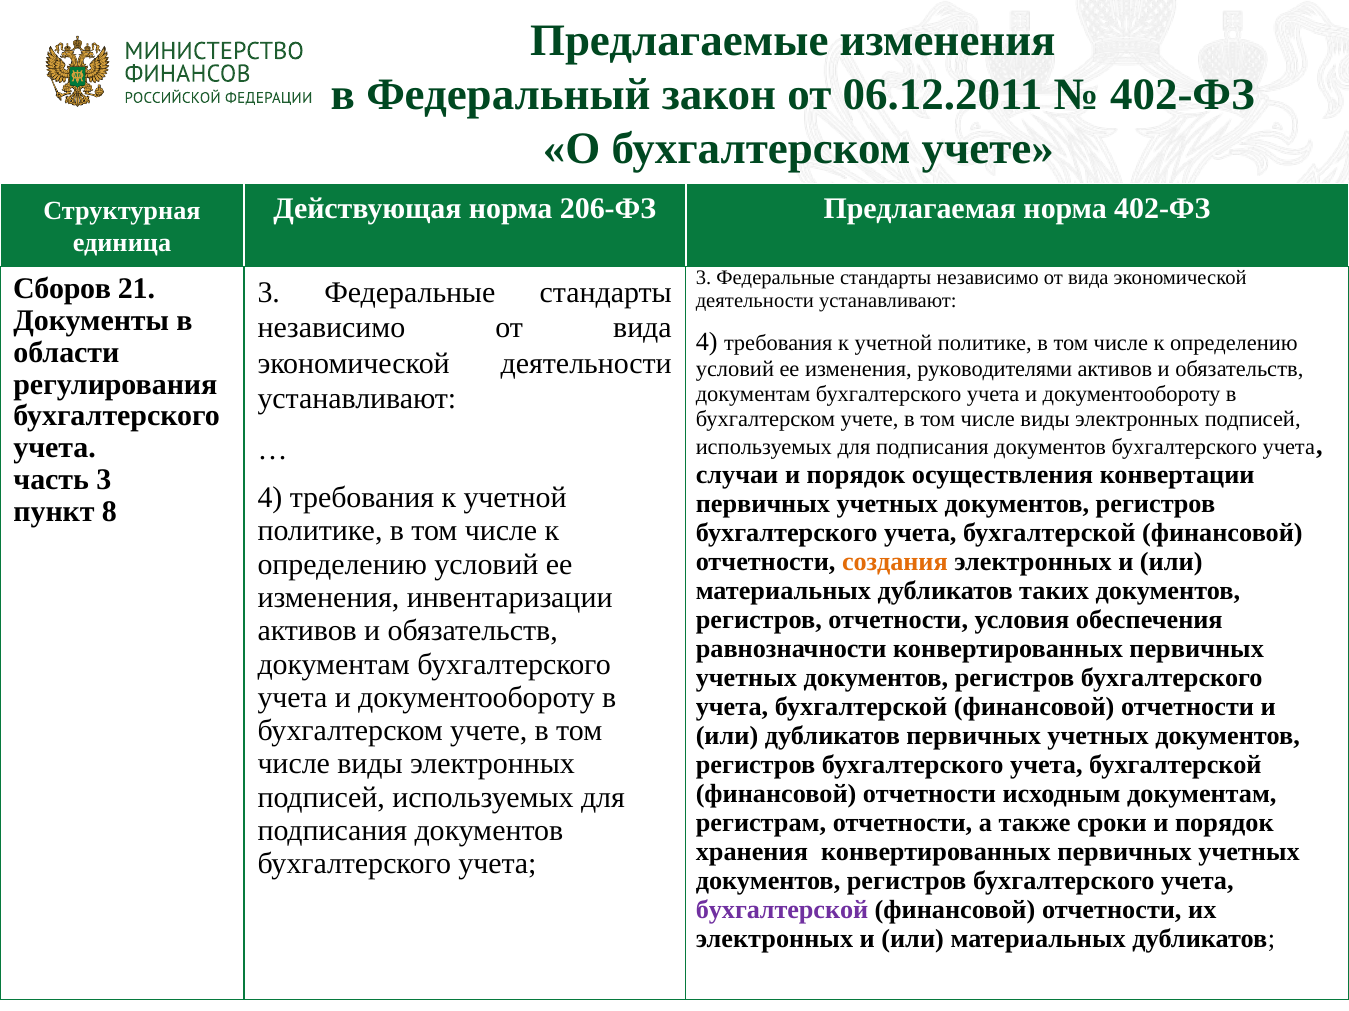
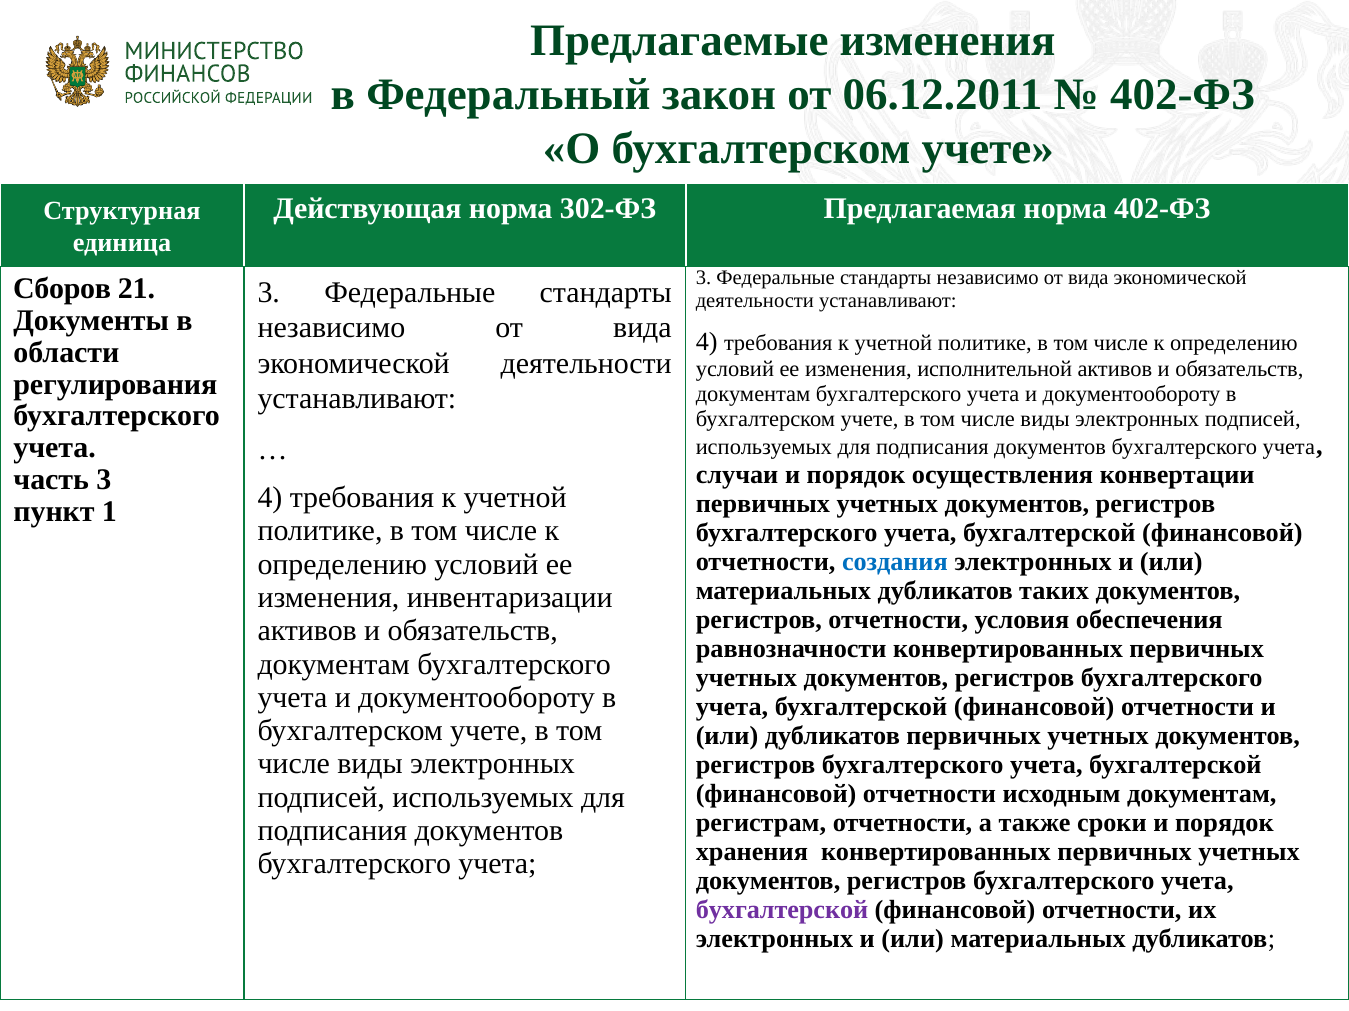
206-ФЗ: 206-ФЗ -> 302-ФЗ (608, 209)
руководителями: руководителями -> исполнительной (995, 369)
8: 8 -> 1 (109, 512)
создания colour: orange -> blue (895, 562)
